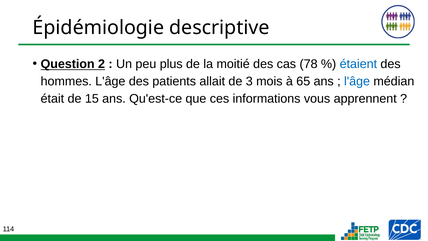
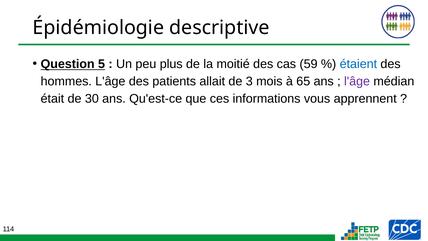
2: 2 -> 5 (102, 64)
78: 78 -> 59 (309, 64)
l'âge colour: blue -> purple (357, 81)
15: 15 -> 30 (92, 99)
